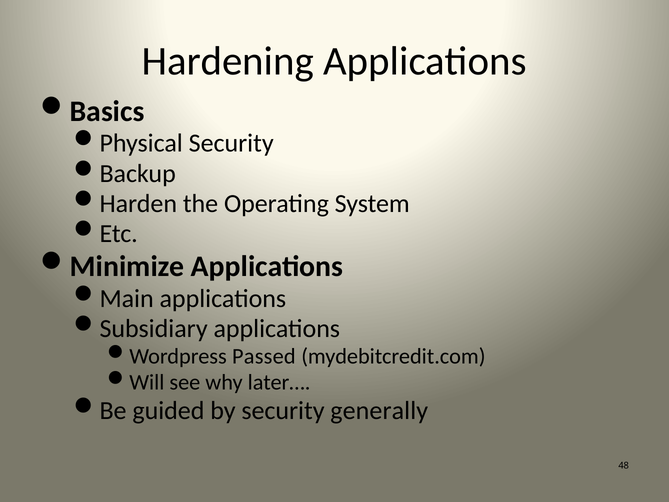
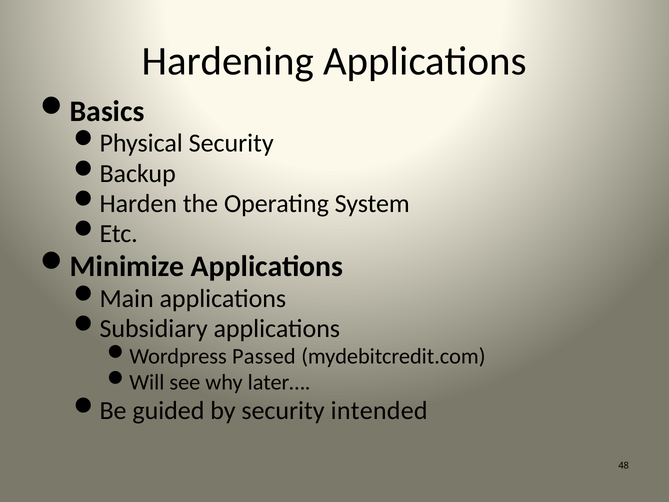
generally: generally -> intended (379, 410)
